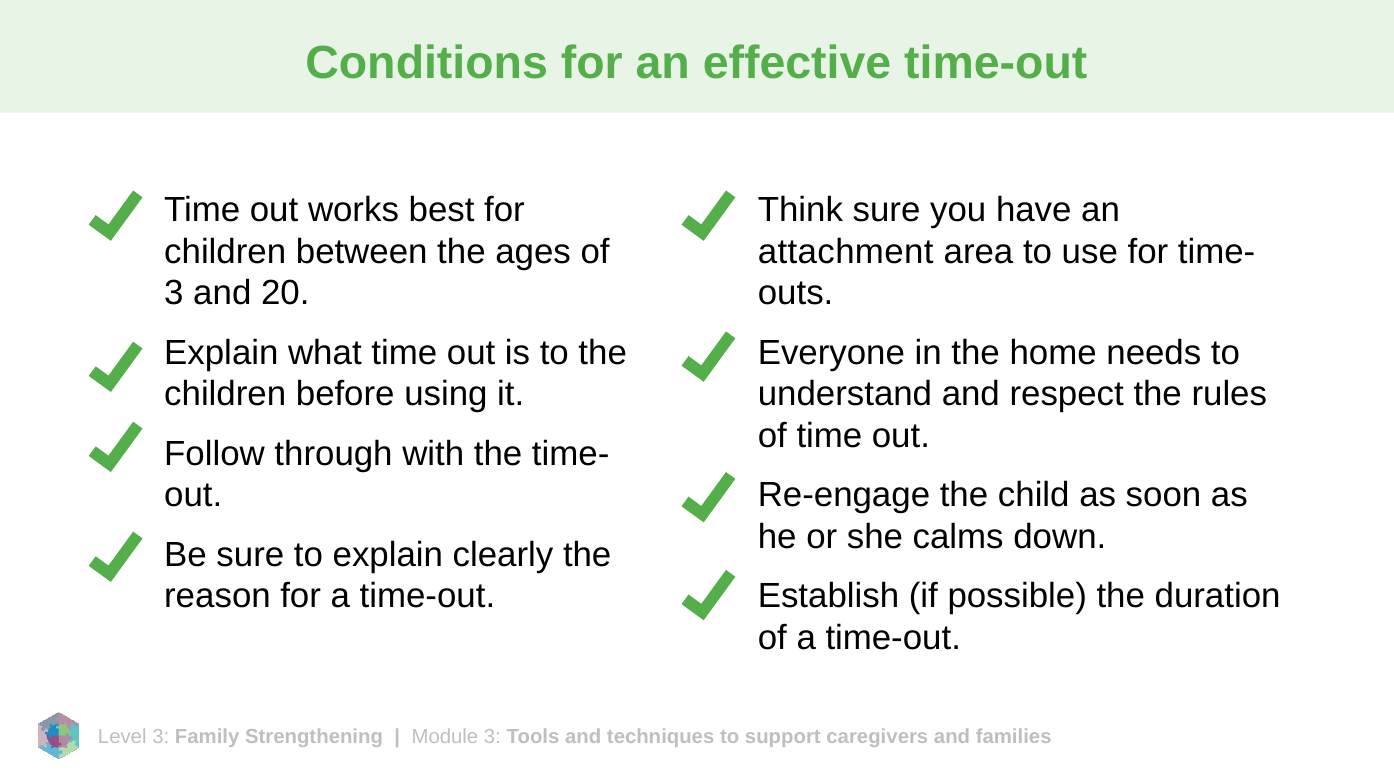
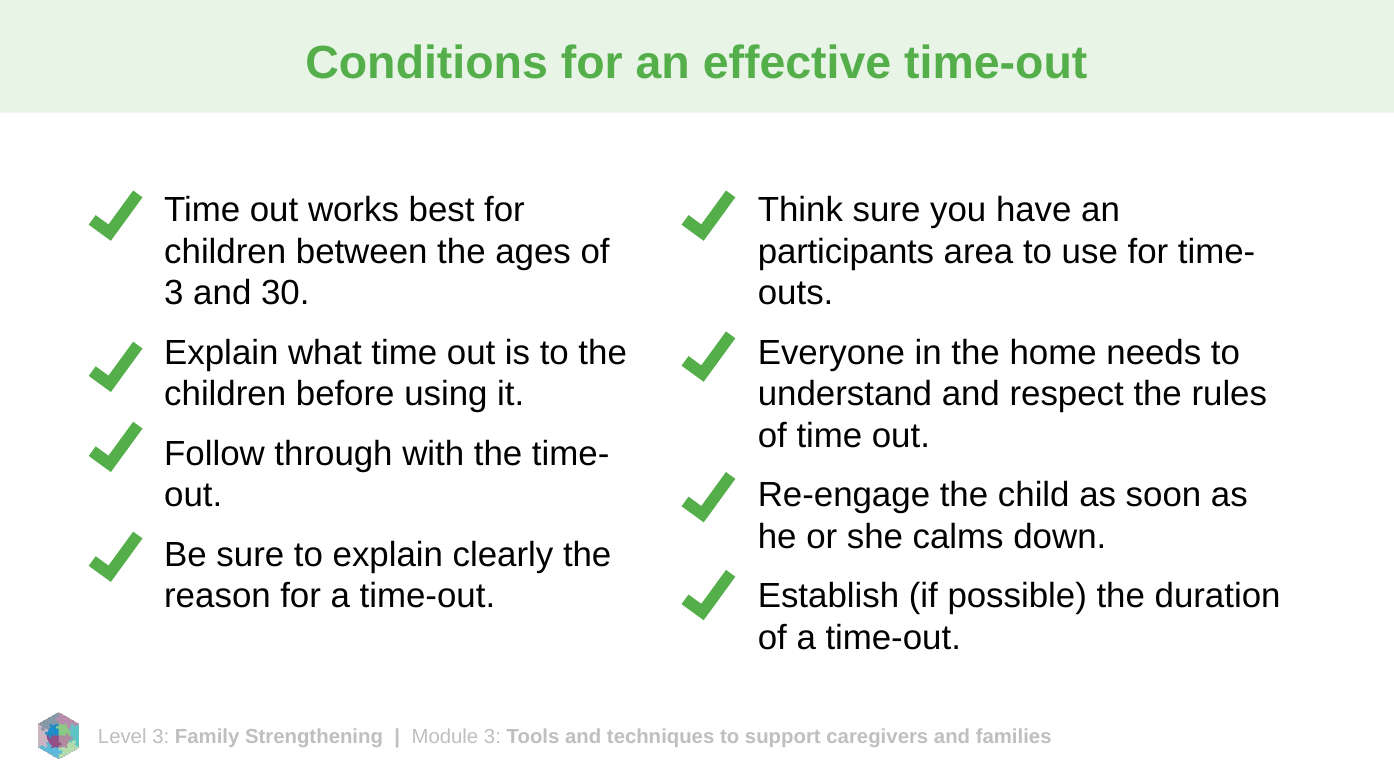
attachment: attachment -> participants (846, 252)
20: 20 -> 30 (285, 293)
